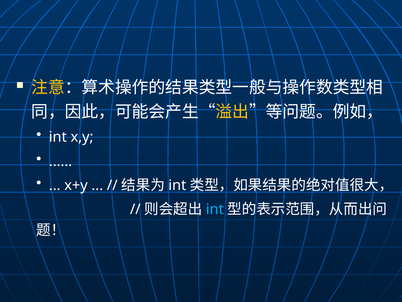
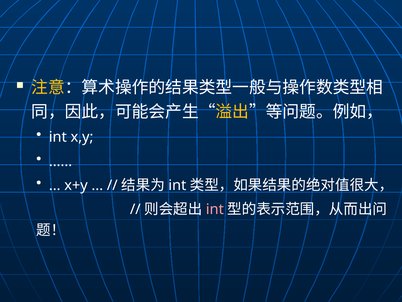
int colour: light blue -> pink (215, 209)
